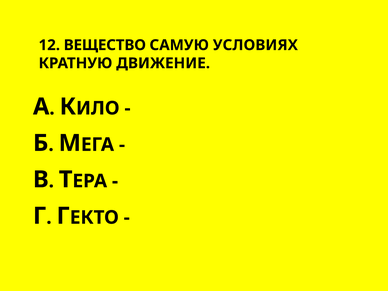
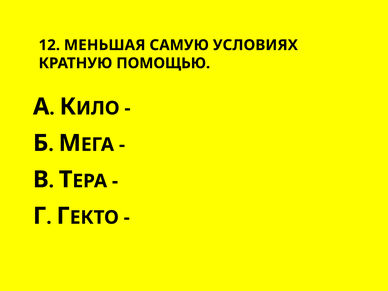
ВЕЩЕСТВО: ВЕЩЕСТВО -> МЕНЬШАЯ (105, 45)
ДВИЖЕНИЕ: ДВИЖЕНИЕ -> ПОМОЩЬЮ (163, 63)
